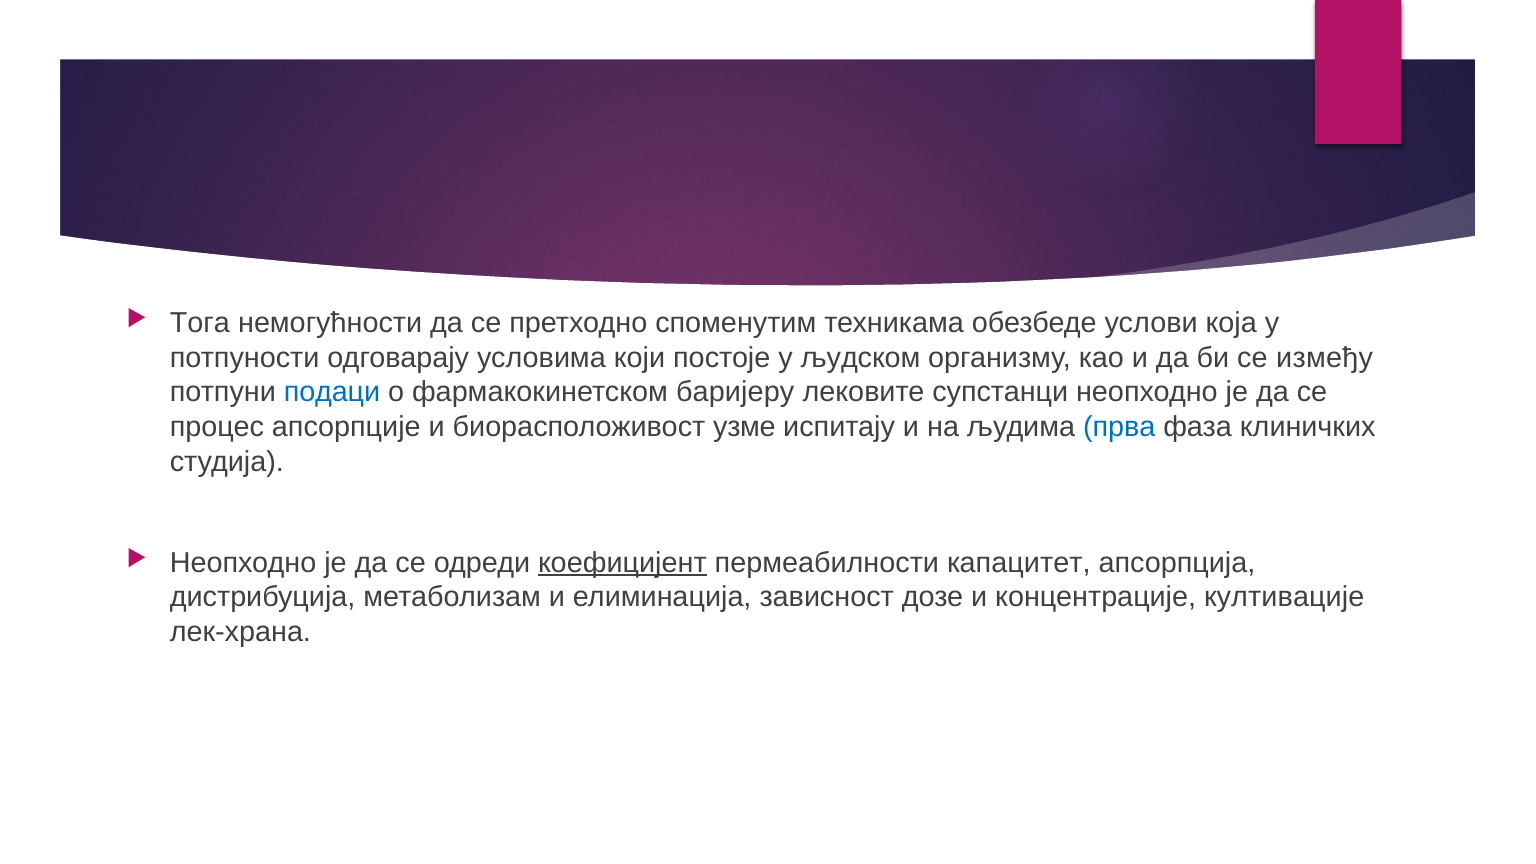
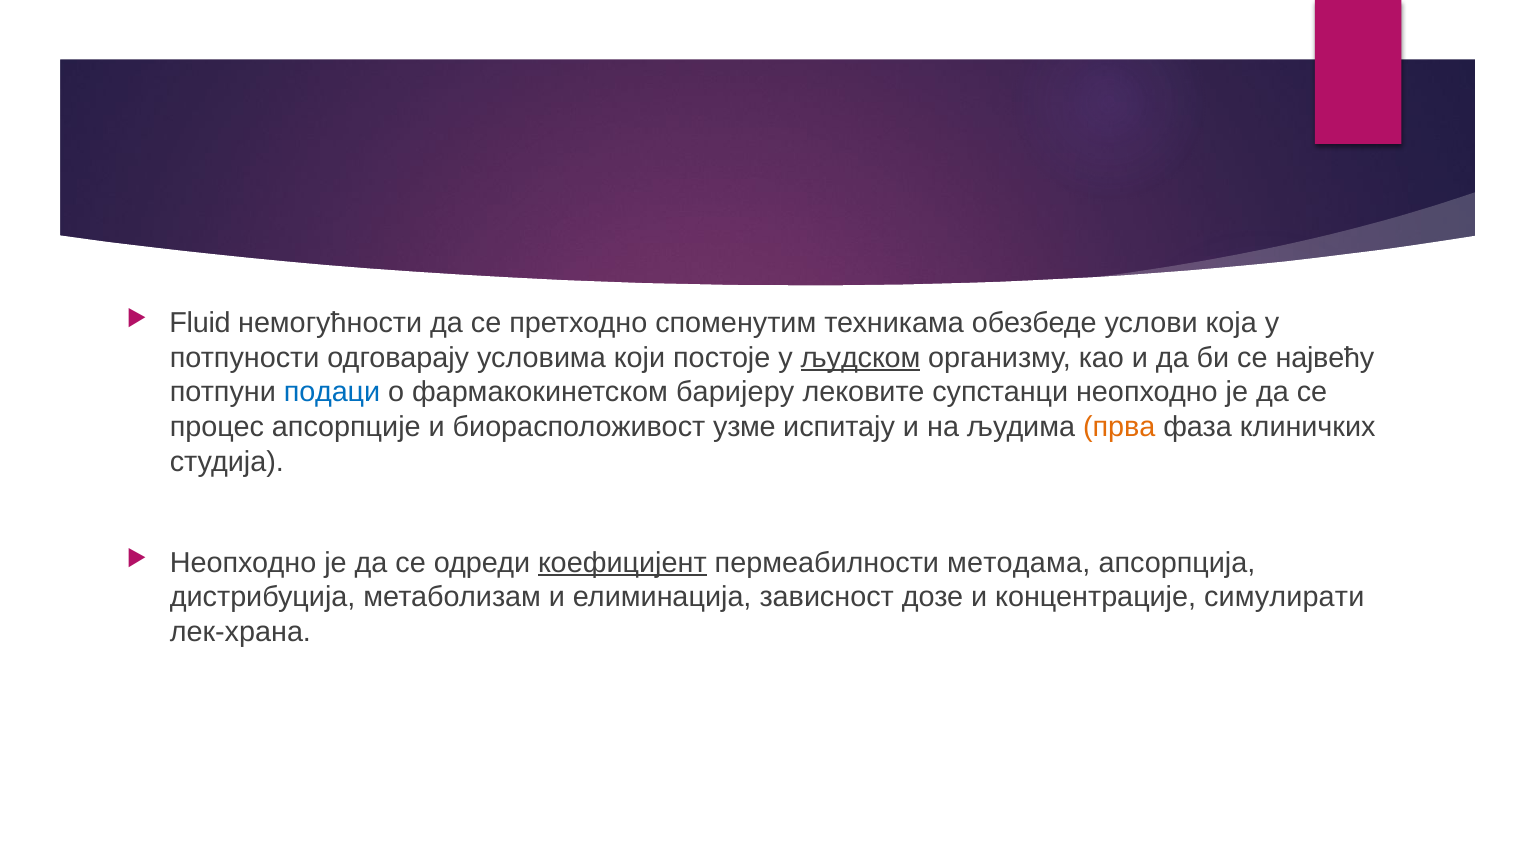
Тога: Тога -> Fluid (200, 323)
људском underline: none -> present (860, 358)
између: између -> највећу (1325, 358)
прва colour: blue -> orange (1119, 427)
капацитет: капацитет -> методама (1019, 563)
култивације: култивације -> симулирати (1284, 597)
